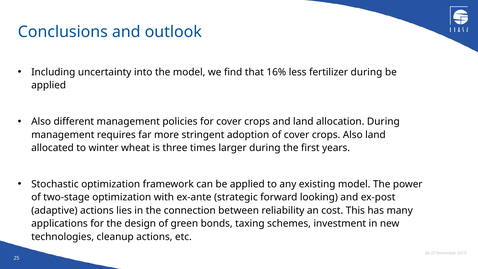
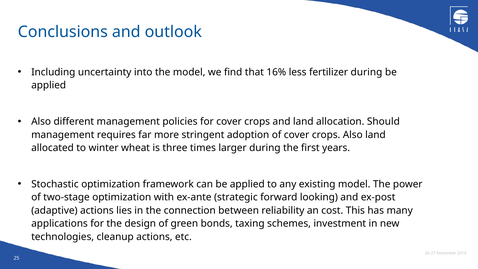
allocation During: During -> Should (383, 122)
